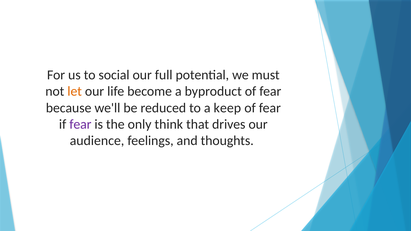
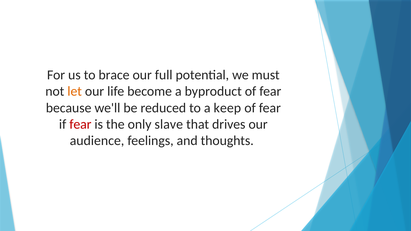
social: social -> brace (114, 75)
fear colour: purple -> red (80, 124)
think: think -> slave (169, 124)
